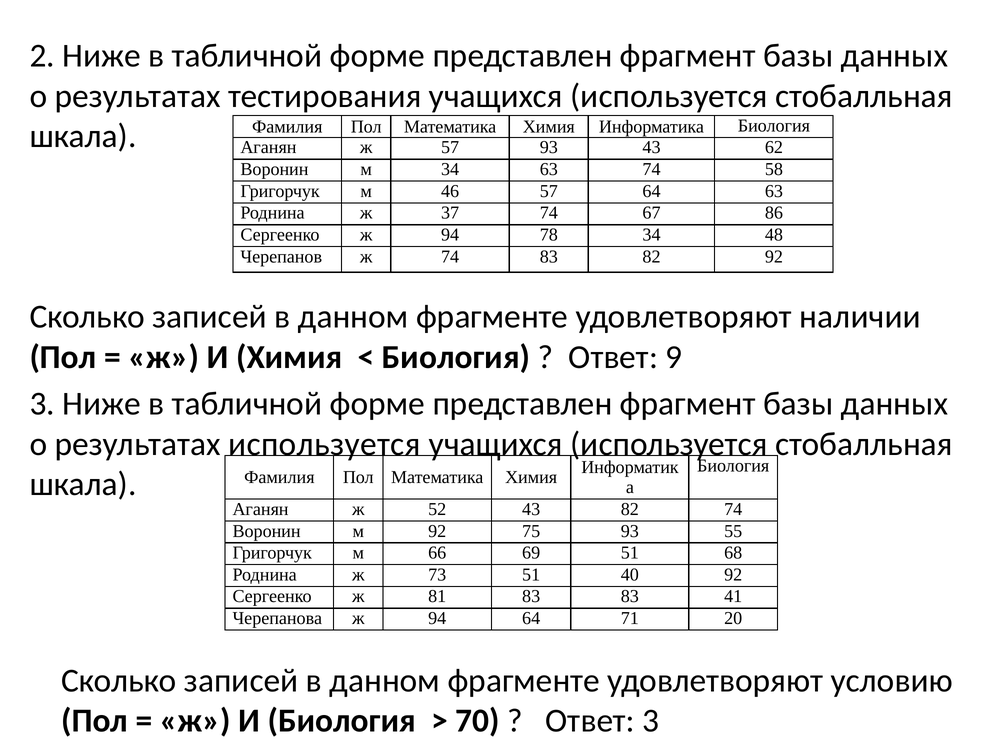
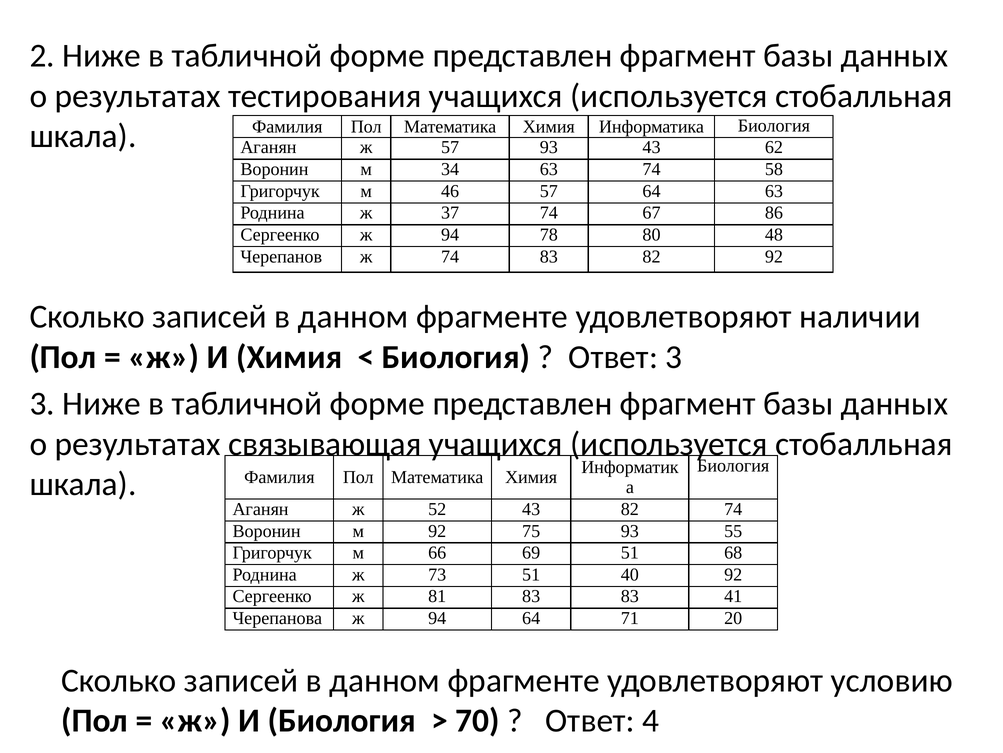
78 34: 34 -> 80 (652, 235)
Ответ 9: 9 -> 3 (674, 357)
результатах используется: используется -> связывающая (325, 444)
Ответ 3: 3 -> 4 (651, 720)
